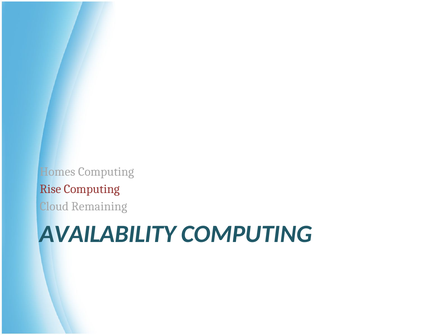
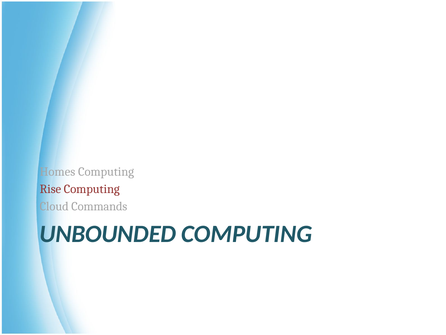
Remaining: Remaining -> Commands (99, 206)
AVAILABILITY: AVAILABILITY -> UNBOUNDED (108, 234)
